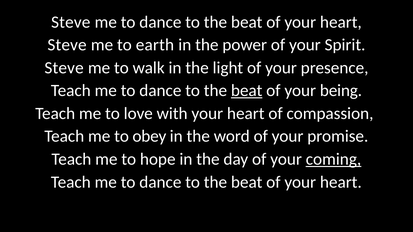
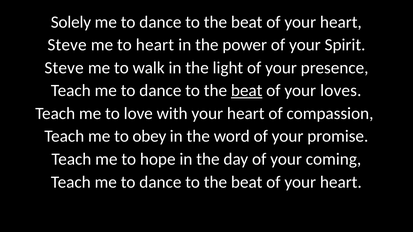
Steve: Steve -> Solely (71, 22)
to earth: earth -> heart (155, 45)
being: being -> loves (341, 91)
coming underline: present -> none (334, 159)
